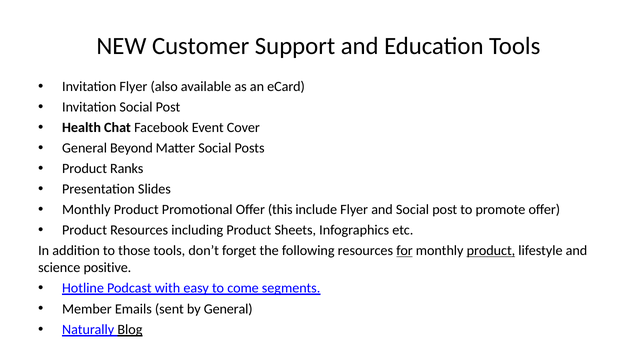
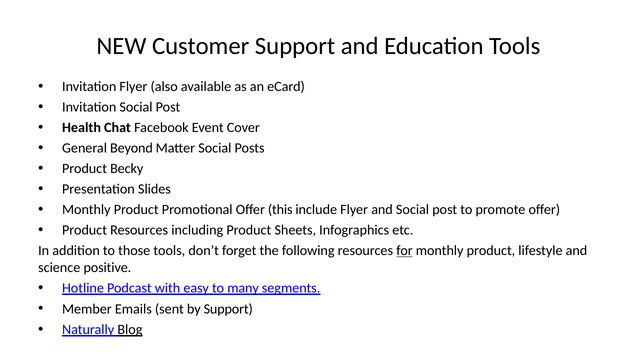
Ranks: Ranks -> Becky (127, 169)
product underline: present -> none (491, 251)
come: come -> many (243, 288)
by General: General -> Support (228, 309)
